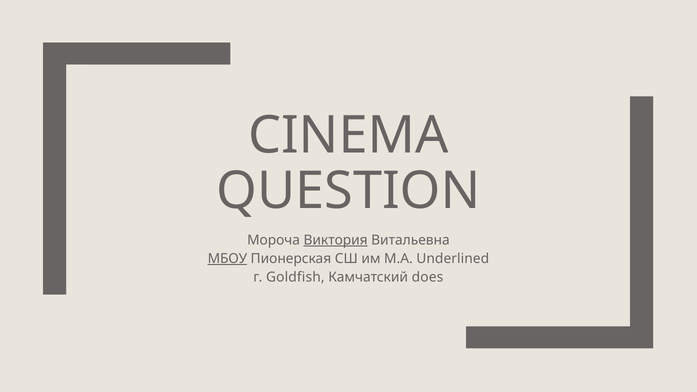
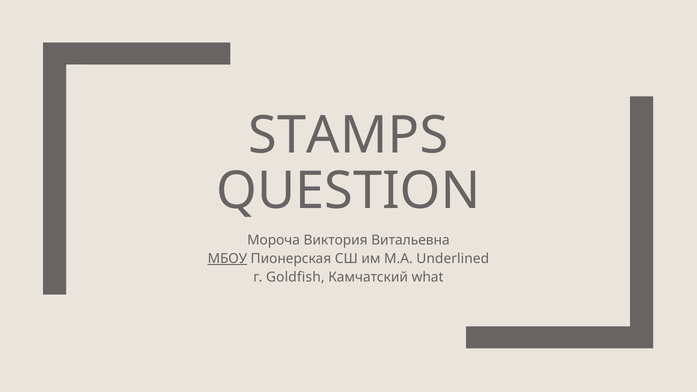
CINEMA: CINEMA -> STAMPS (348, 135)
Виктория underline: present -> none (336, 240)
does: does -> what (428, 277)
